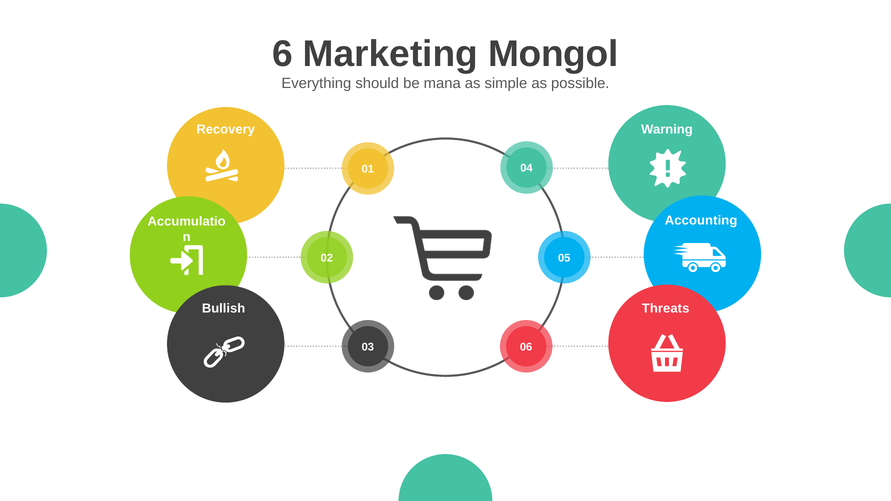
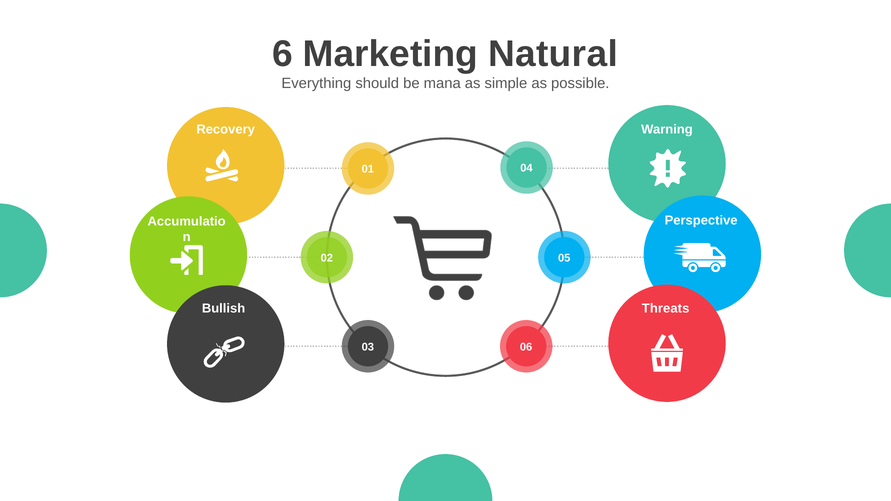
Mongol: Mongol -> Natural (553, 54)
Accounting: Accounting -> Perspective (701, 221)
